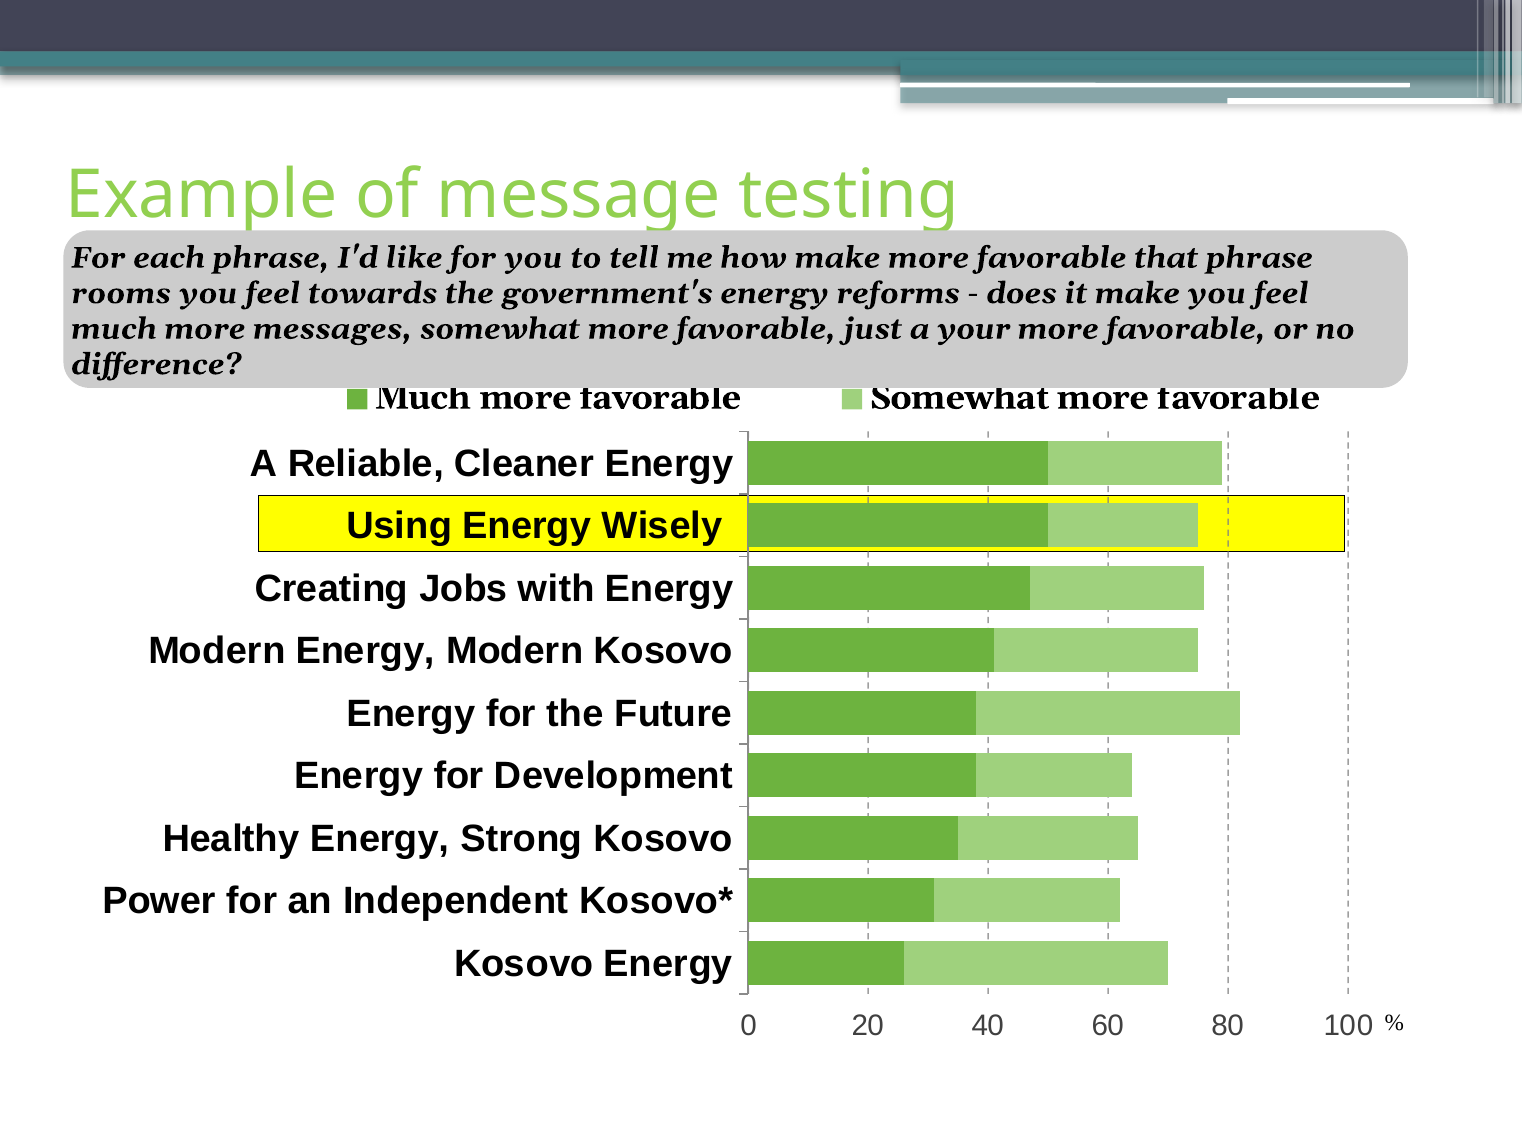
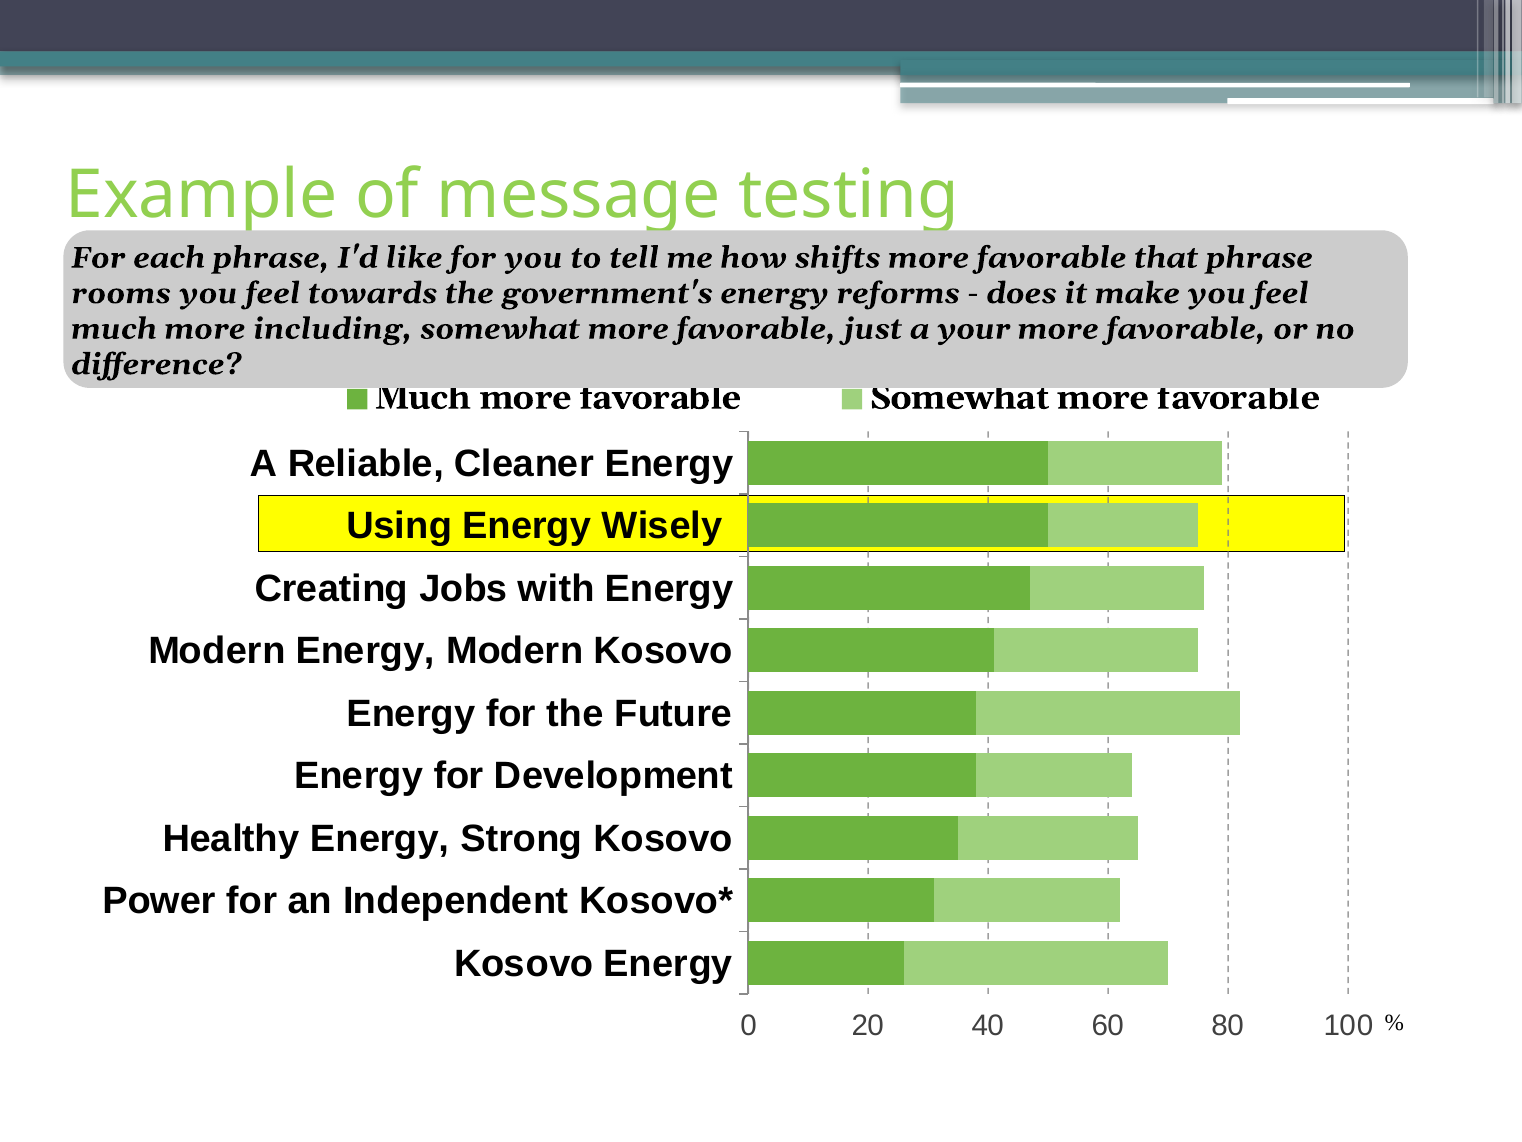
how make: make -> shifts (838, 258)
messages: messages -> including (333, 329)
